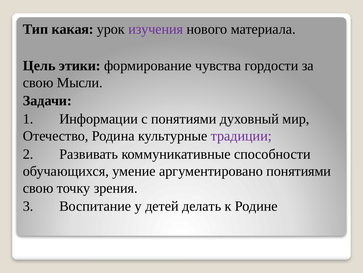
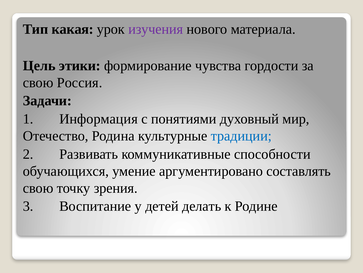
Мысли: Мысли -> Россия (80, 82)
Информации: Информации -> Информация (99, 119)
традиции colour: purple -> blue (241, 136)
аргументировано понятиями: понятиями -> составлять (299, 171)
